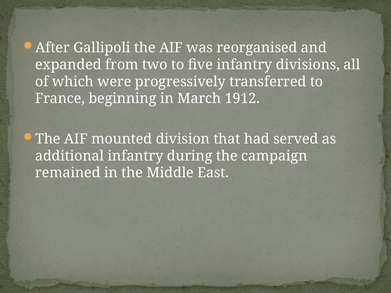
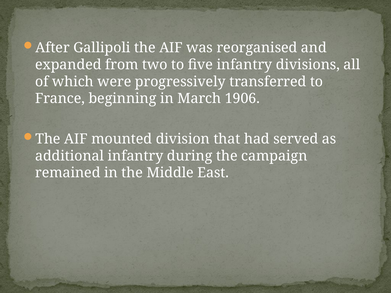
1912: 1912 -> 1906 (242, 99)
